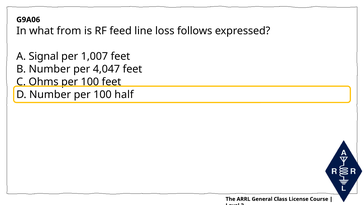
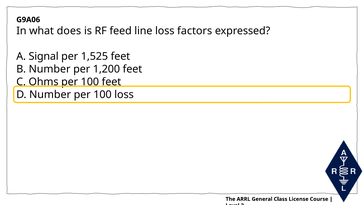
from: from -> does (69, 31)
follows: follows -> factors (195, 31)
1,007: 1,007 -> 1,525 (94, 56)
4,047: 4,047 -> 1,200 (106, 69)
100 half: half -> loss (124, 95)
